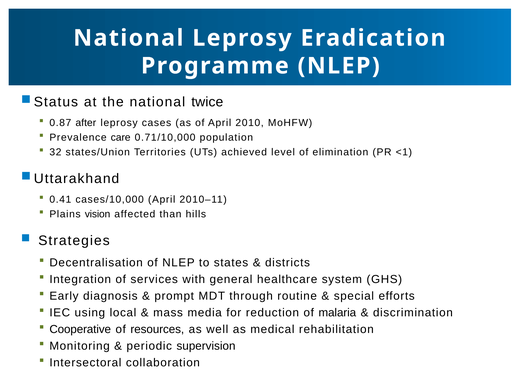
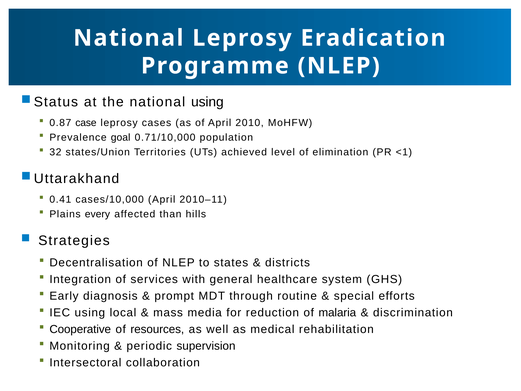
national twice: twice -> using (207, 102)
after: after -> case (86, 123)
care: care -> goal (121, 137)
vision: vision -> every (97, 214)
